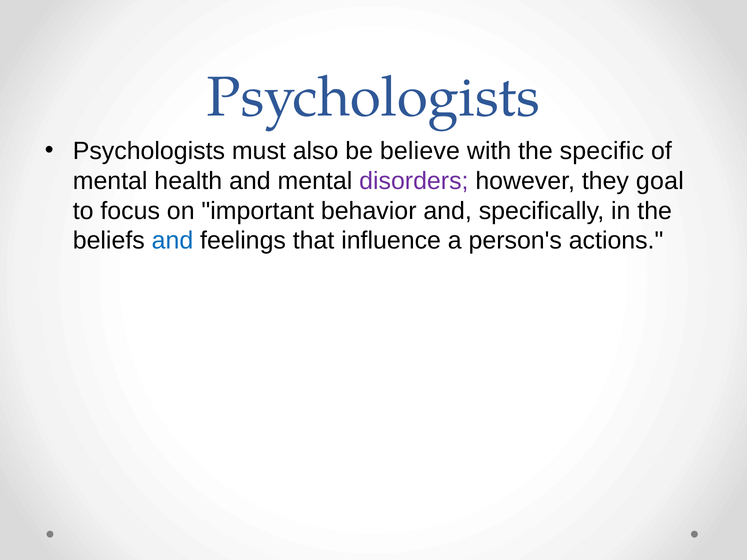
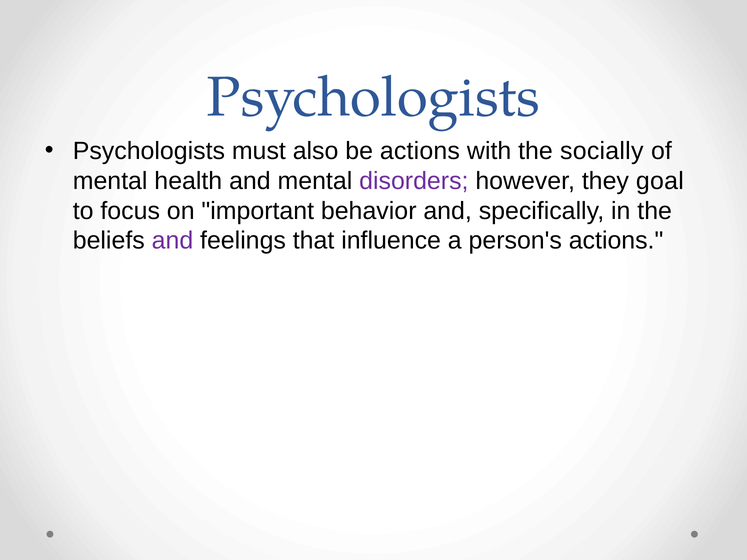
be believe: believe -> actions (420, 151)
specific: specific -> socially (602, 151)
and colour: blue -> purple (172, 241)
